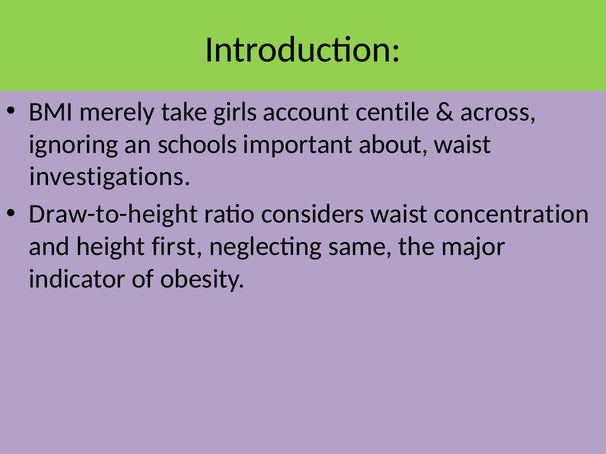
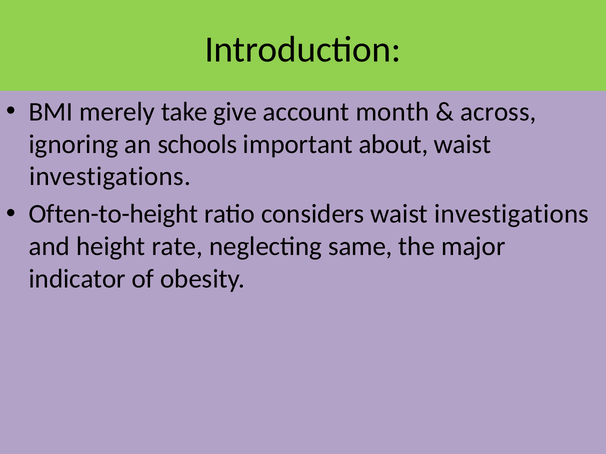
girls: girls -> give (235, 112)
centile: centile -> month (393, 112)
Draw-to-height: Draw-to-height -> Often-to-height (114, 214)
considers waist concentration: concentration -> investigations (512, 214)
first: first -> rate (177, 247)
